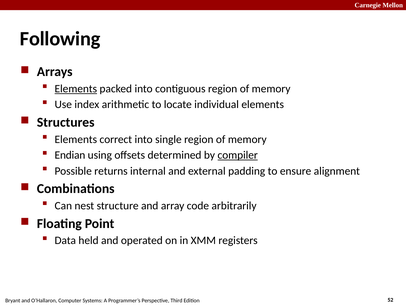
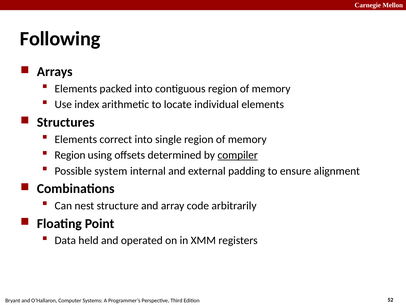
Elements underline: present -> none (76, 89)
Endian: Endian -> Region (70, 155)
returns: returns -> system (111, 171)
